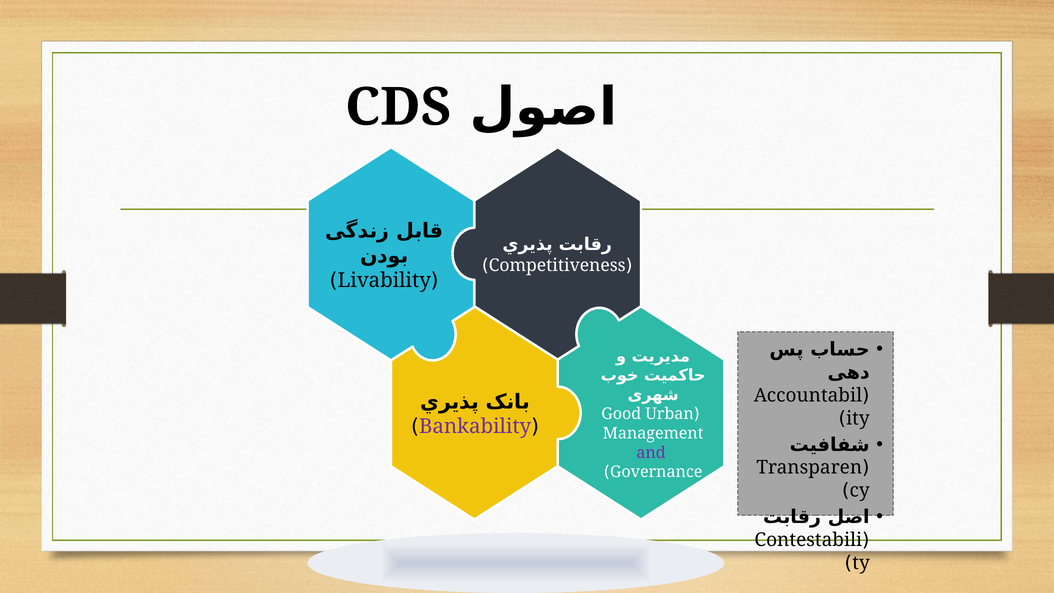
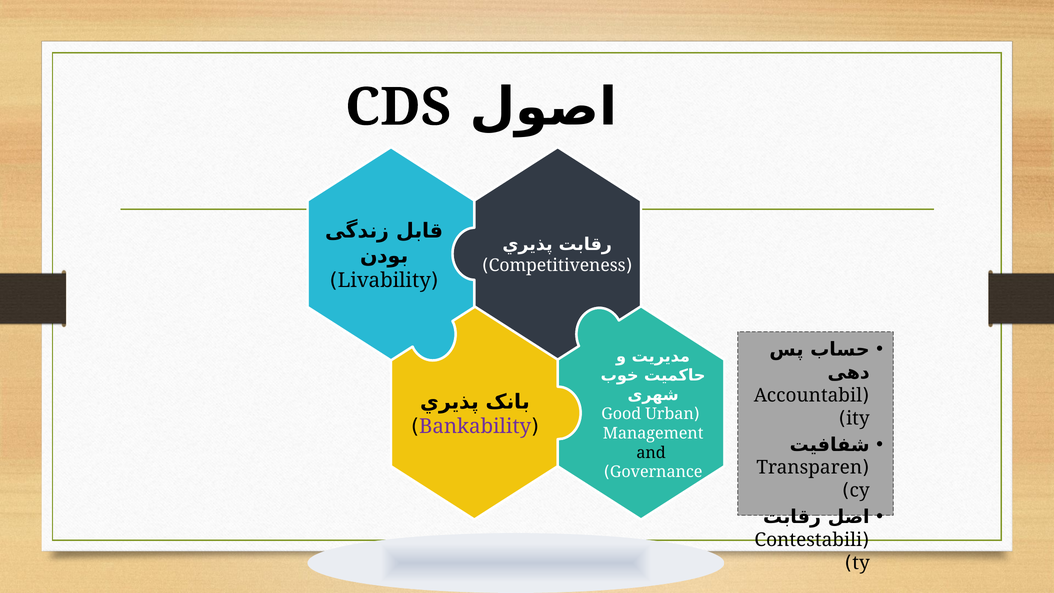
and colour: purple -> black (651, 453)
